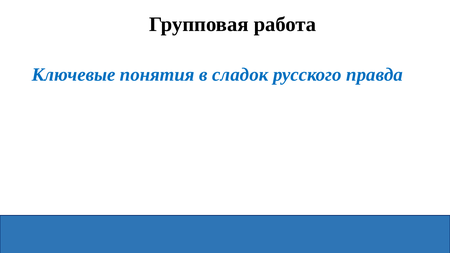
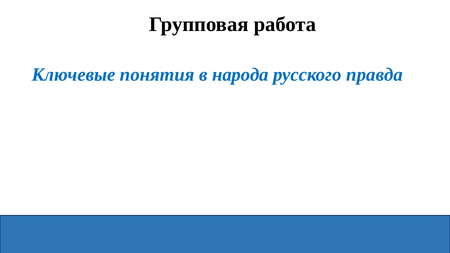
сладок: сладок -> народа (240, 75)
